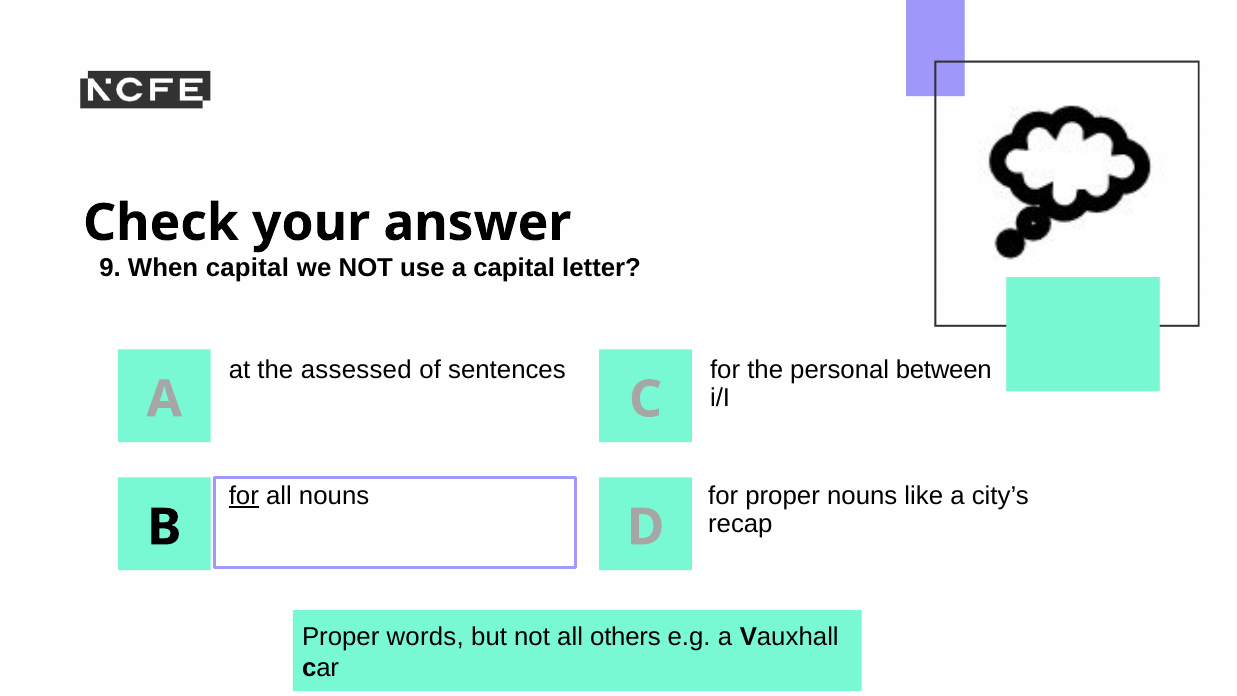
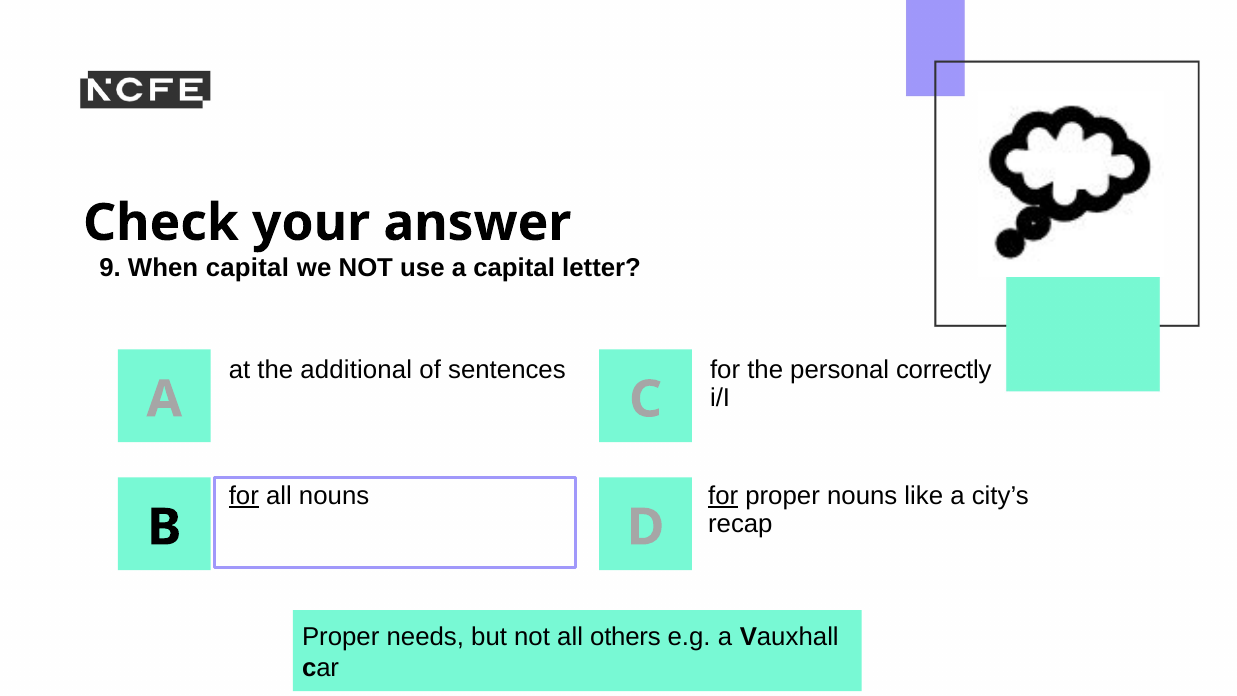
assessed: assessed -> additional (356, 370)
between: between -> correctly (944, 370)
for underline: none -> present (723, 496)
words: words -> needs (425, 637)
